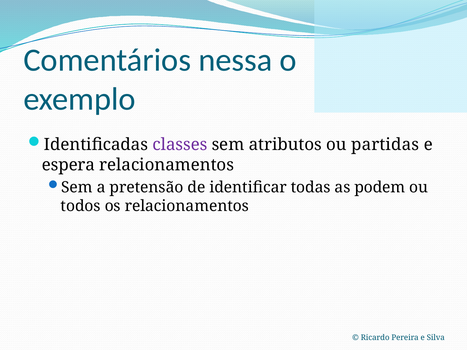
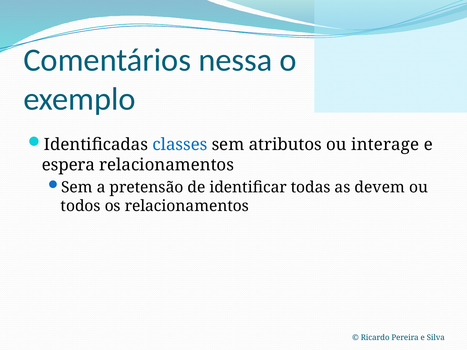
classes colour: purple -> blue (180, 145)
partidas: partidas -> interage (385, 145)
podem: podem -> devem (380, 187)
